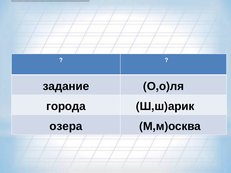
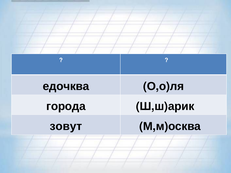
задание: задание -> едочква (66, 86)
озера: озера -> зовут (66, 126)
